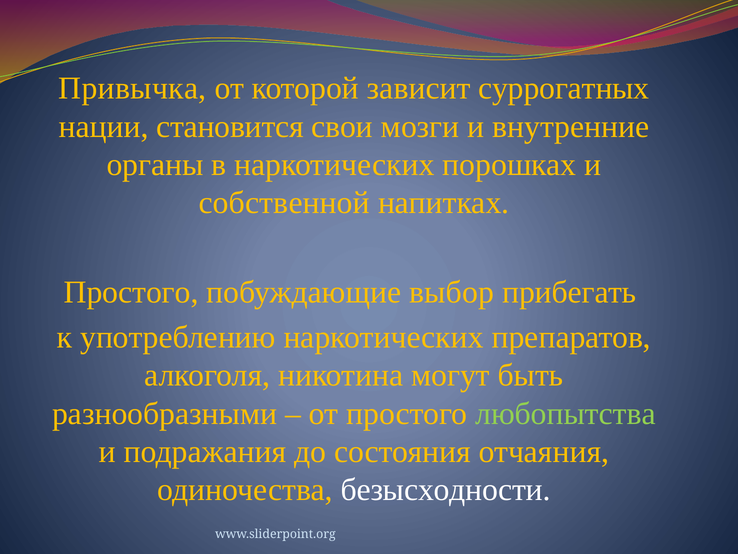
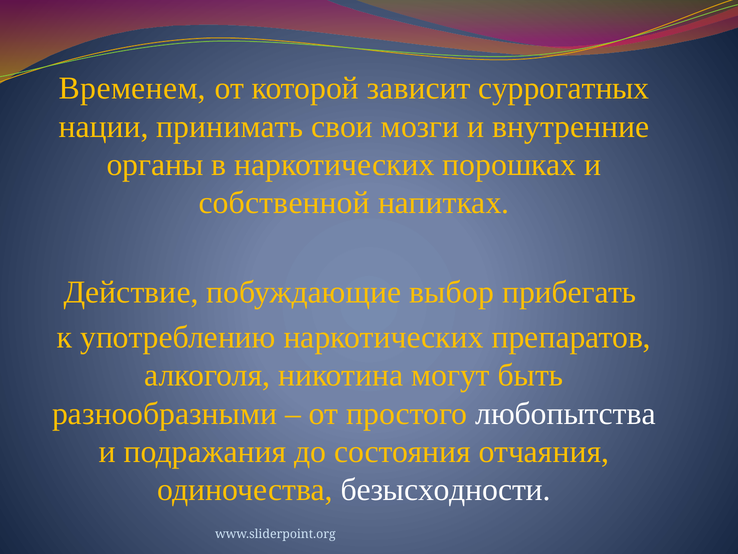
Привычка: Привычка -> Временем (132, 88)
становится: становится -> принимать (230, 127)
Простого: Простого -> Действие (131, 292)
любопытства colour: light green -> white (566, 413)
